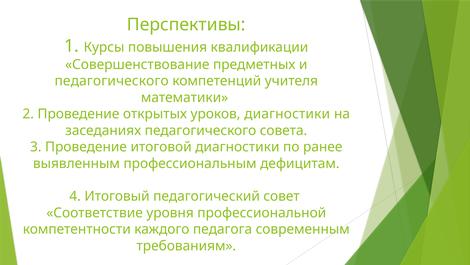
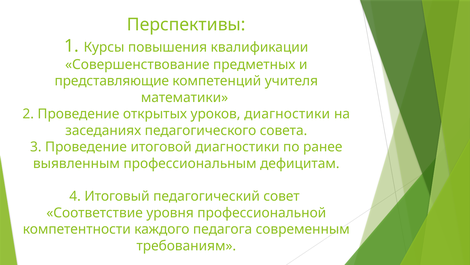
педагогического: педагогического -> представляющие (112, 81)
